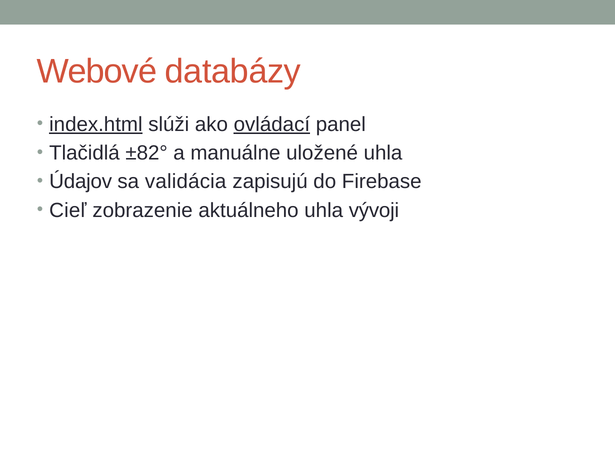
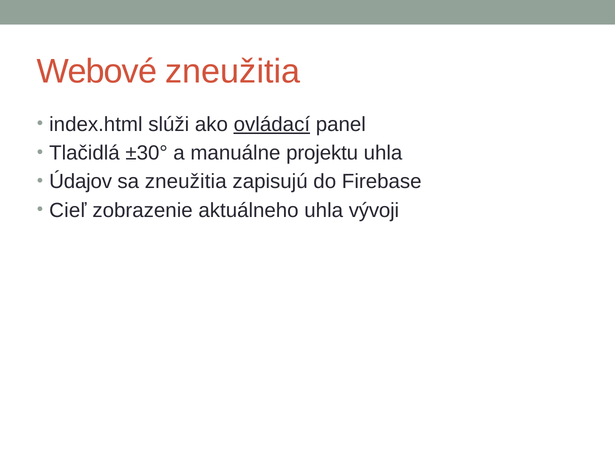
Webové databázy: databázy -> zneužitia (233, 72)
index.html underline: present -> none (96, 124)
±82°: ±82° -> ±30° (147, 153)
uložené: uložené -> projektu (322, 153)
sa validácia: validácia -> zneužitia (186, 182)
